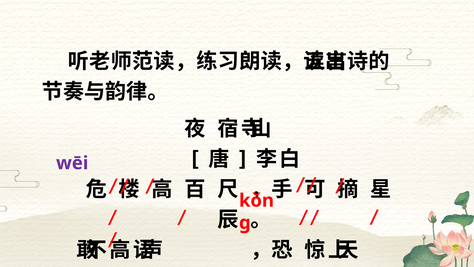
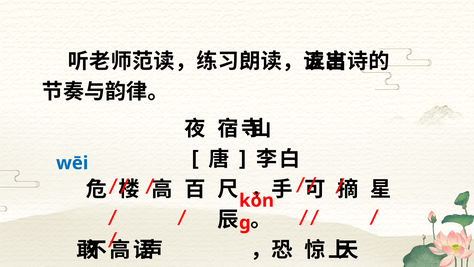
wēi colour: purple -> blue (72, 163)
